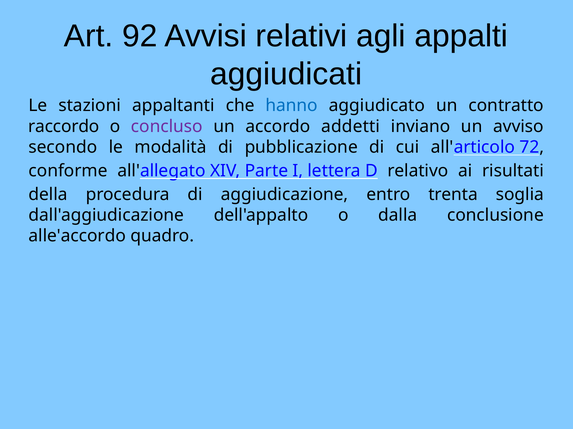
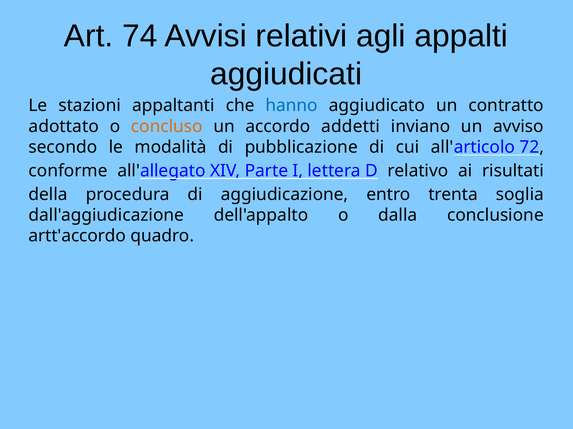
92: 92 -> 74 (140, 36)
raccordo: raccordo -> adottato (64, 127)
concluso colour: purple -> orange (167, 127)
alle'accordo: alle'accordo -> artt'accordo (77, 236)
